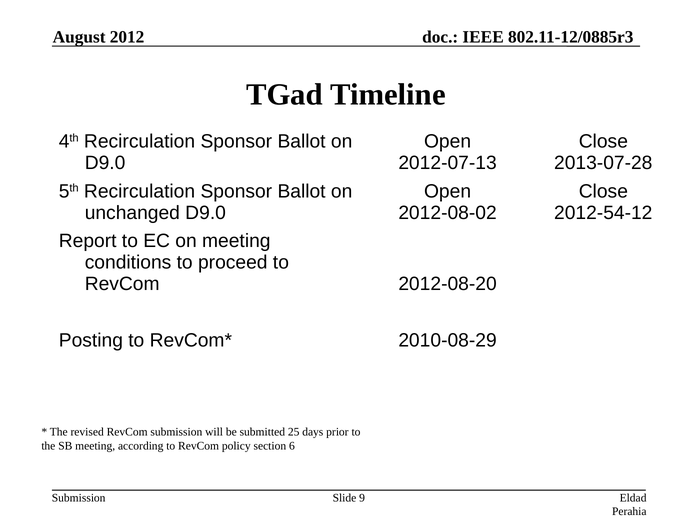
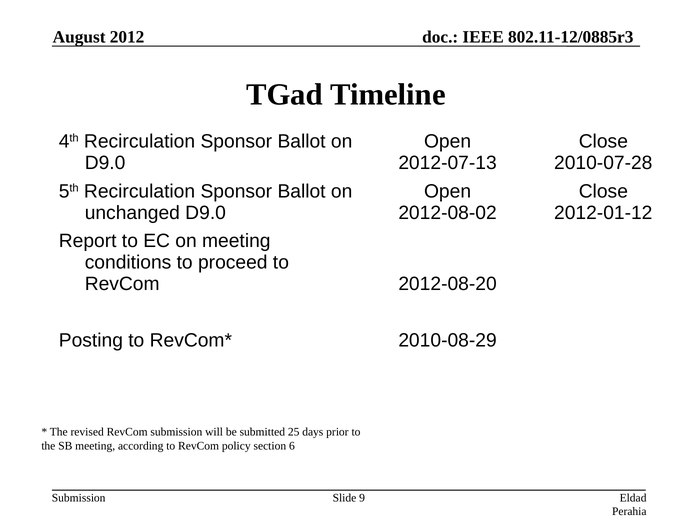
2013-07-28: 2013-07-28 -> 2010-07-28 (603, 163)
2012-54-12: 2012-54-12 -> 2012-01-12 (603, 213)
